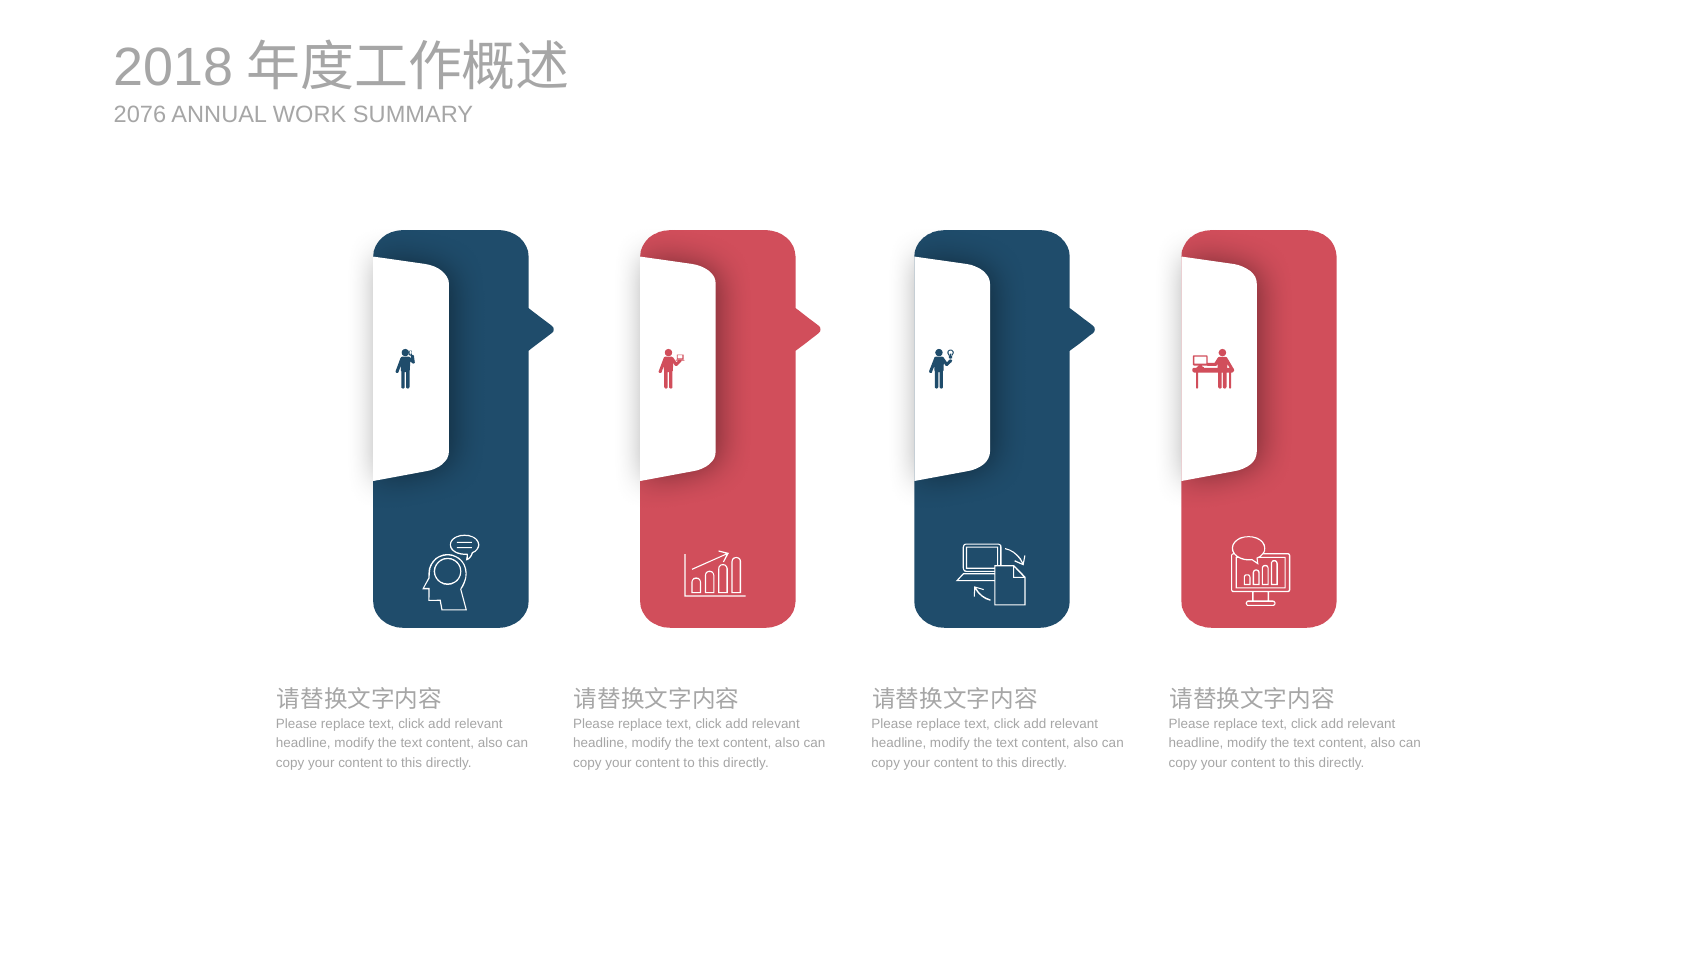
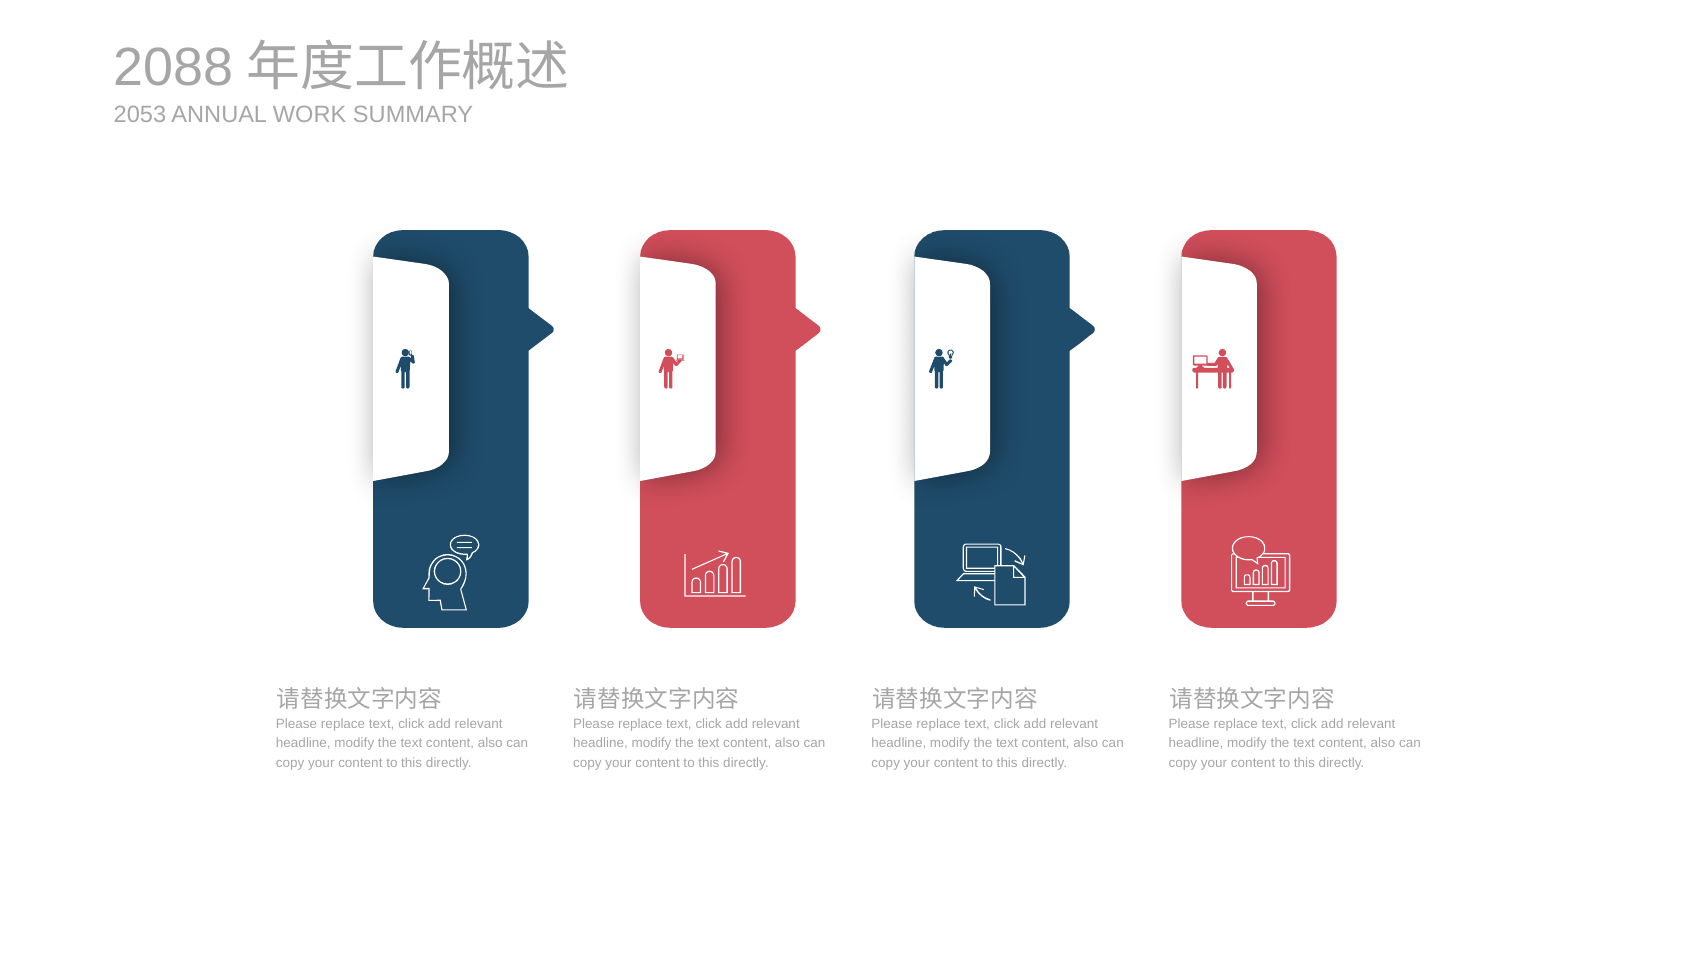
2018: 2018 -> 2088 (174, 67)
2076: 2076 -> 2053 (140, 114)
